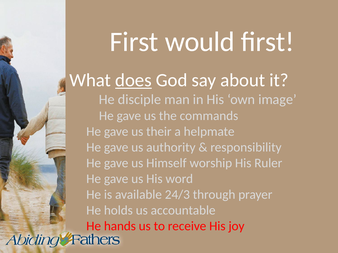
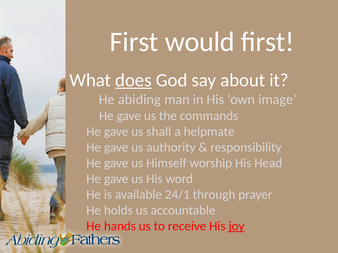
disciple: disciple -> abiding (139, 100)
their: their -> shall (159, 132)
Ruler: Ruler -> Head (268, 163)
24/3: 24/3 -> 24/1 (177, 195)
joy underline: none -> present (236, 226)
